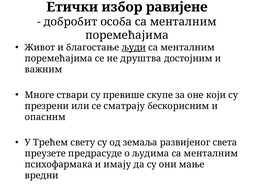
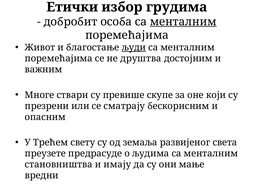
равијене: равијене -> грудима (177, 7)
менталним underline: none -> present (183, 22)
психофармака: психофармака -> становништва (59, 165)
